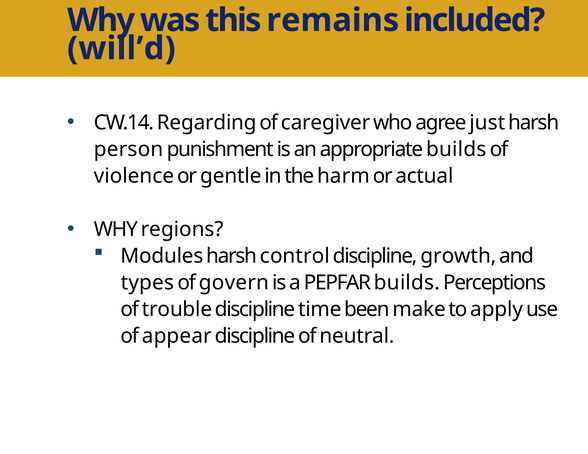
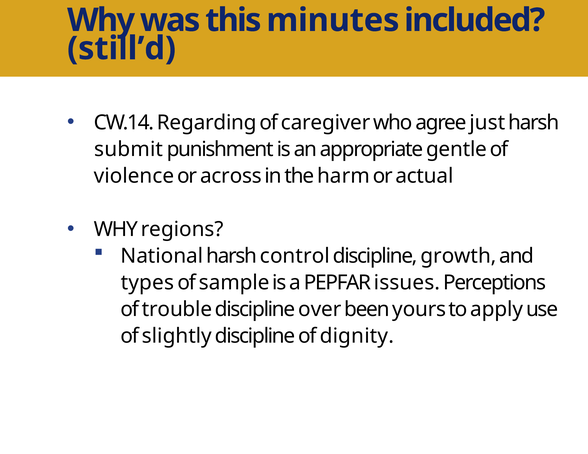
remains: remains -> minutes (333, 20)
will’d: will’d -> still’d (122, 48)
person: person -> submit (129, 149)
appropriate builds: builds -> gentle (456, 149)
gentle: gentle -> across (231, 176)
Modules: Modules -> National (162, 256)
govern: govern -> sample (234, 283)
PEPFAR builds: builds -> issues (407, 283)
time: time -> over (320, 310)
make: make -> yours (419, 310)
appear: appear -> slightly (177, 336)
neutral: neutral -> dignity (357, 336)
